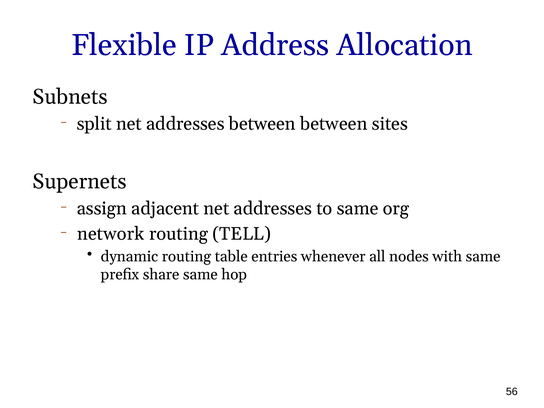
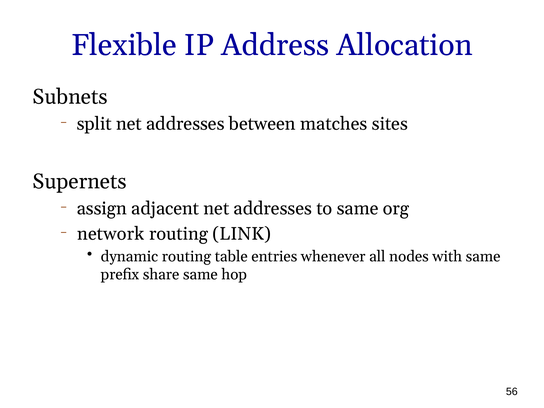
between between: between -> matches (334, 124)
TELL: TELL -> LINK (242, 234)
